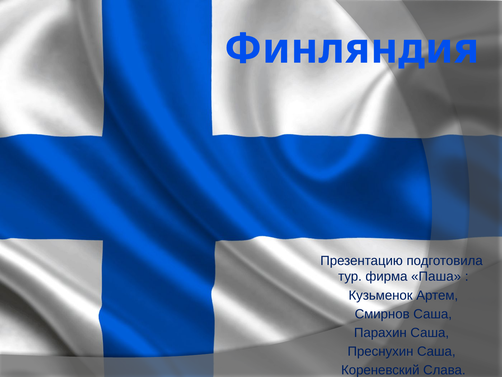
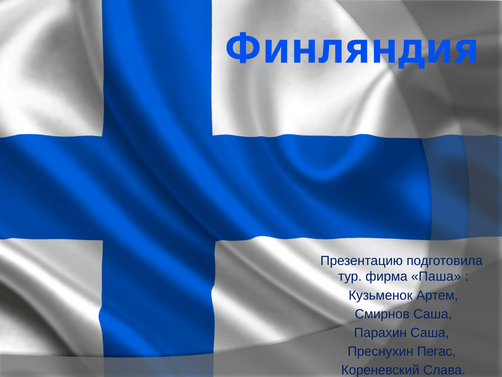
Преснухин Саша: Саша -> Пегас (436, 351)
